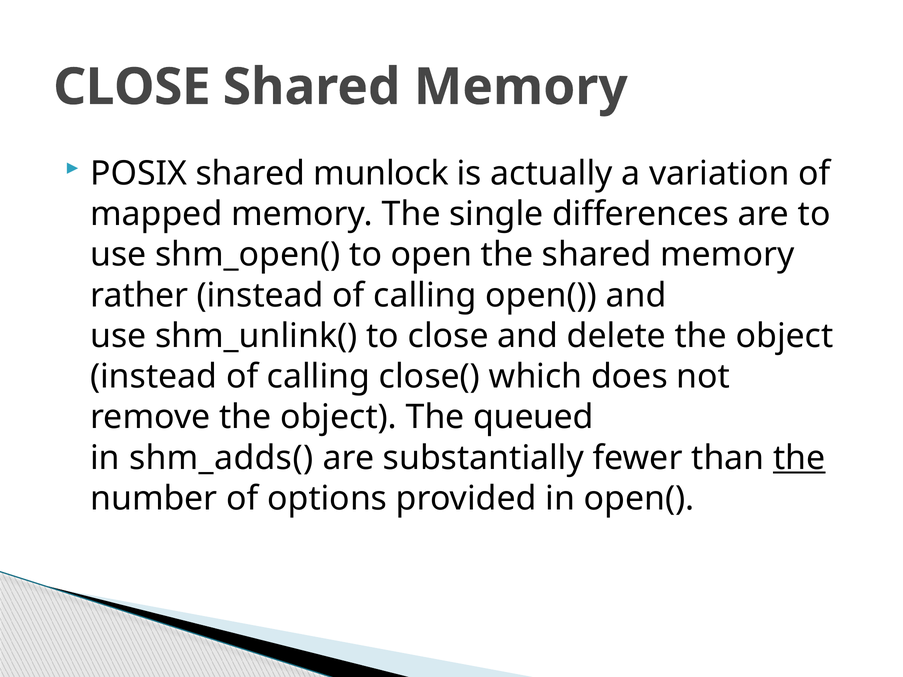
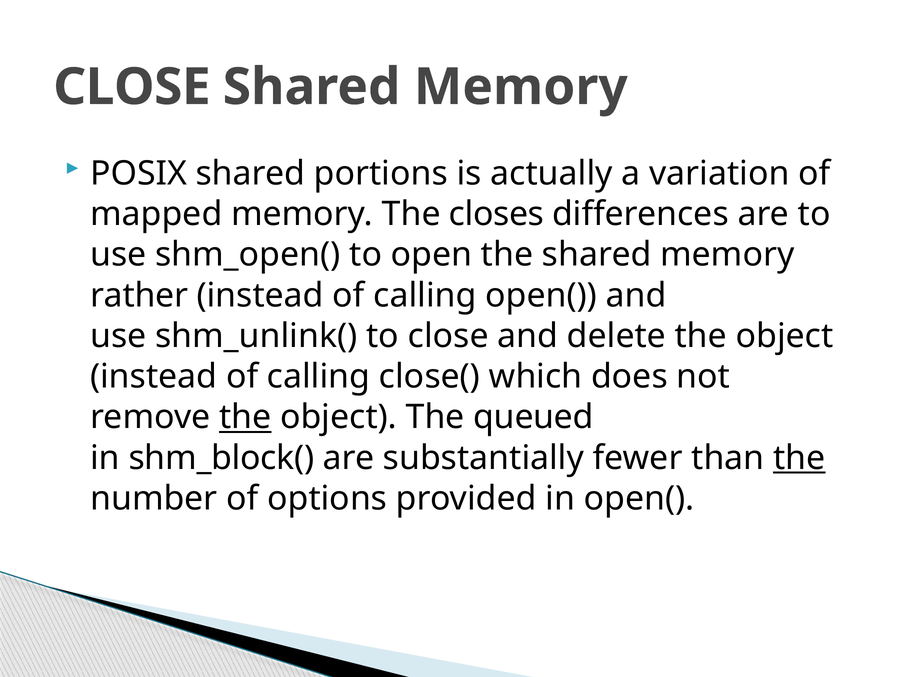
munlock: munlock -> portions (381, 173)
single: single -> closes (496, 214)
the underline: none -> present (245, 417)
shm_adds(: shm_adds( -> shm_block( (221, 458)
